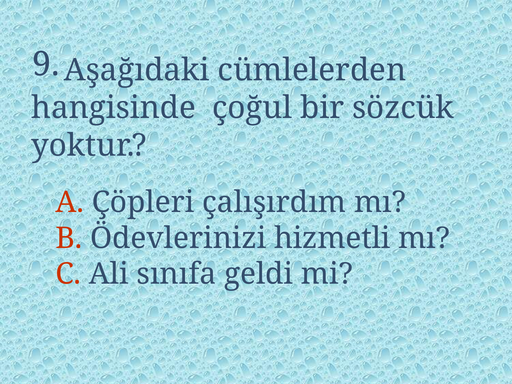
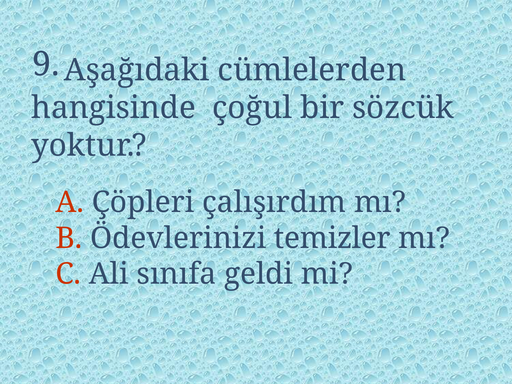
hizmetli: hizmetli -> temizler (332, 238)
